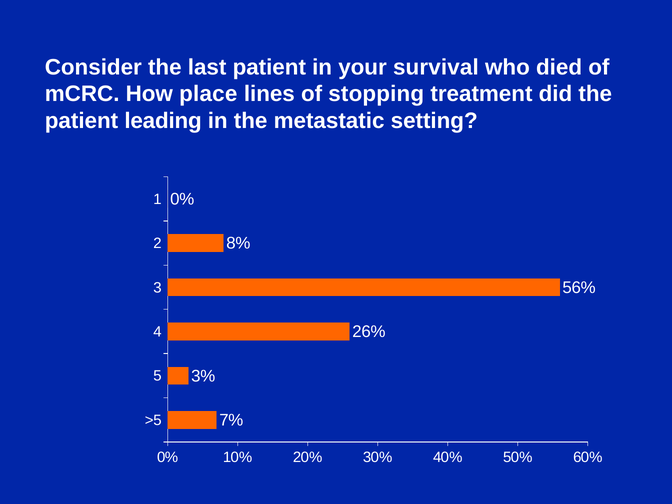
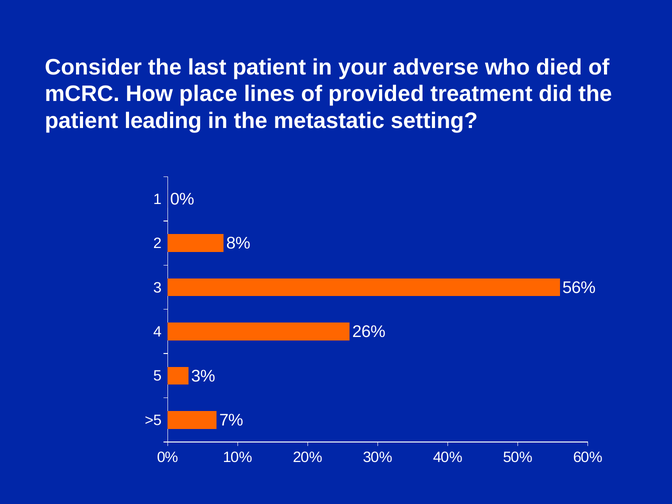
survival: survival -> adverse (436, 67)
stopping: stopping -> provided (376, 94)
